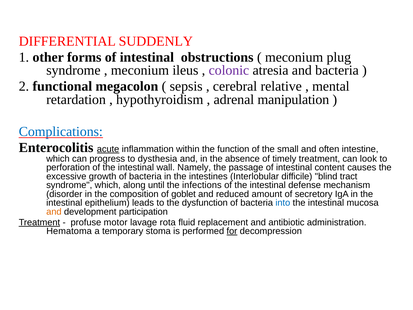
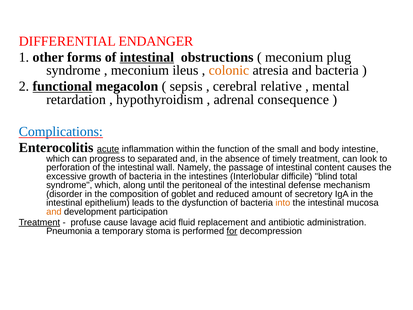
SUDDENLY: SUDDENLY -> ENDANGER (156, 41)
intestinal underline: none -> present (147, 57)
colonic colour: purple -> orange (229, 70)
functional underline: none -> present (62, 86)
manipulation: manipulation -> consequence (293, 100)
often: often -> body (329, 149)
dysthesia: dysthesia -> separated (158, 159)
tract: tract -> total (349, 176)
infections: infections -> peritoneal (202, 185)
into colour: blue -> orange (283, 203)
motor: motor -> cause (116, 222)
rota: rota -> acid (168, 222)
Hematoma: Hematoma -> Pneumonia (69, 231)
